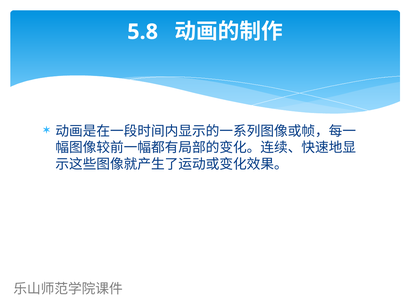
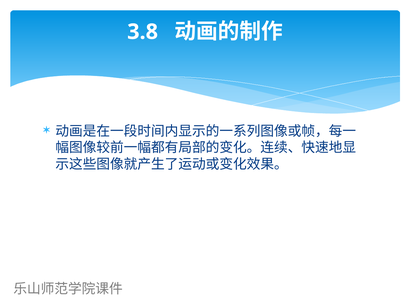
5.8: 5.8 -> 3.8 (143, 32)
